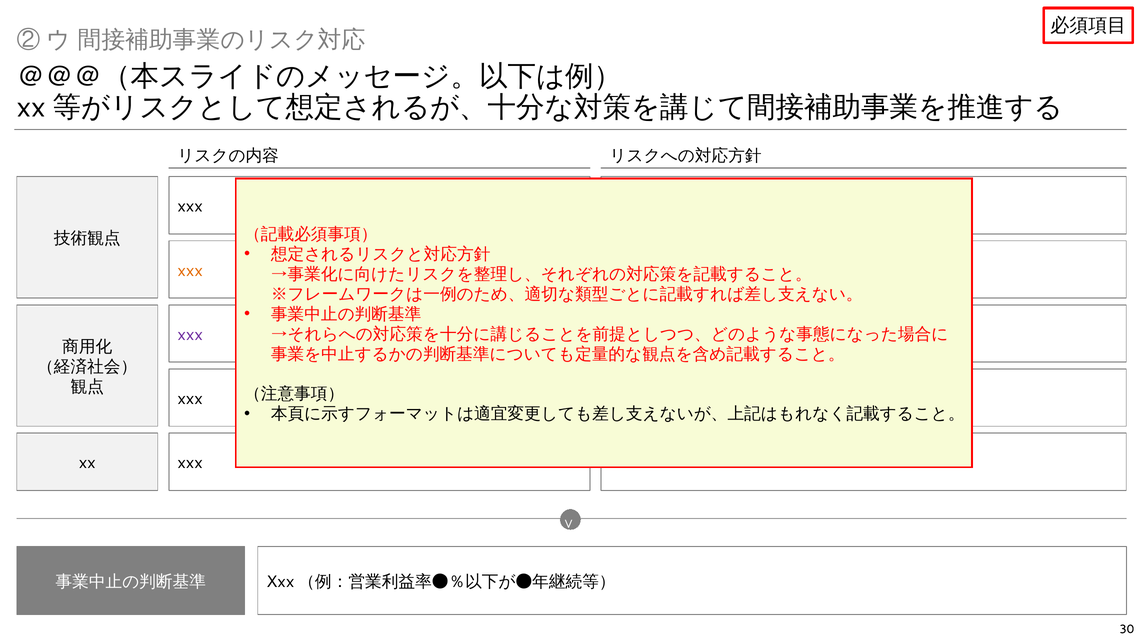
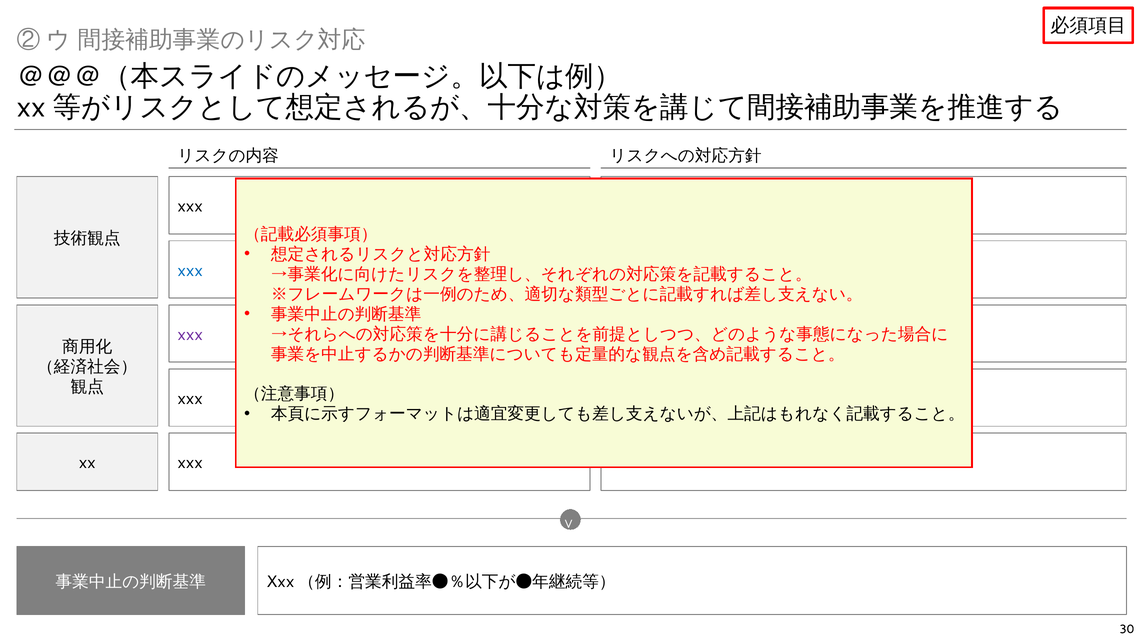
xxx colour: orange -> blue (190, 270)
